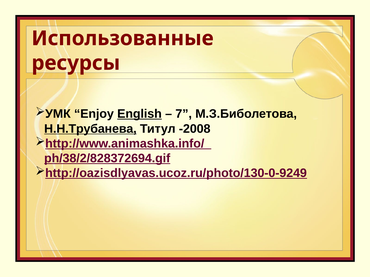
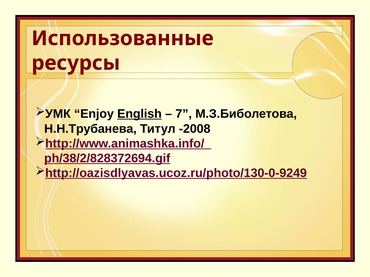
Н.Н.Трубанева underline: present -> none (90, 129)
